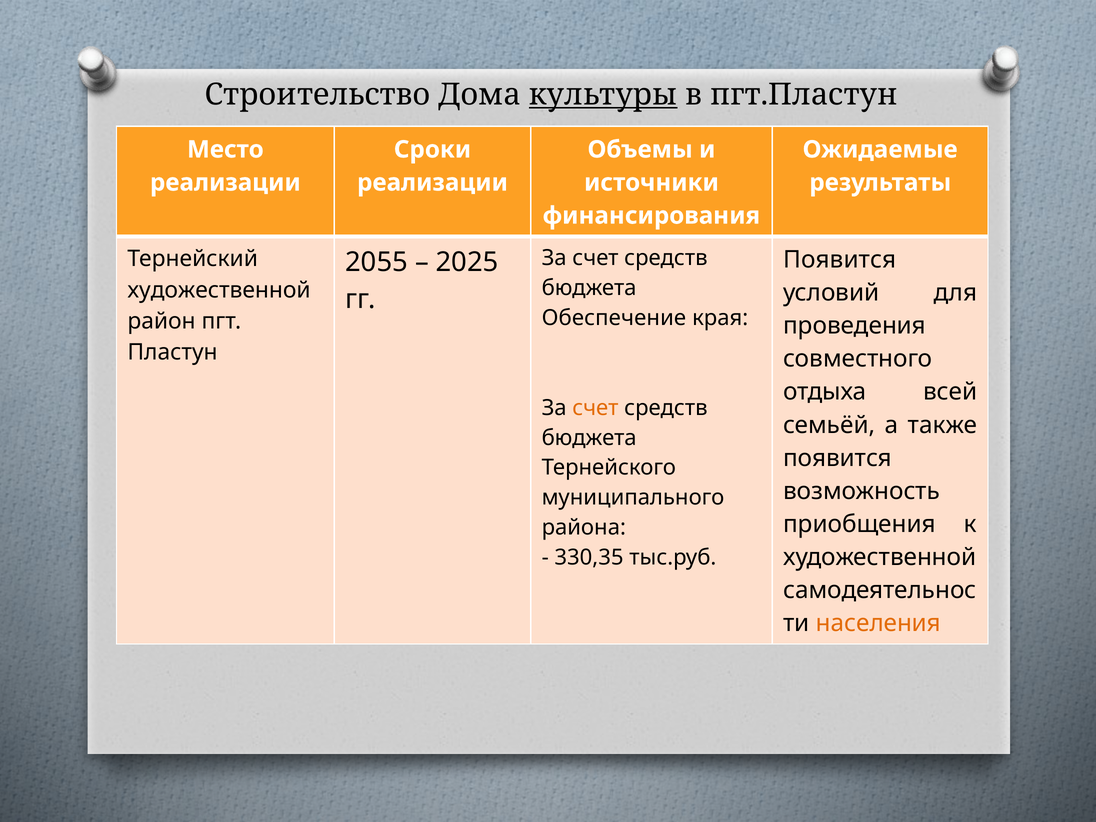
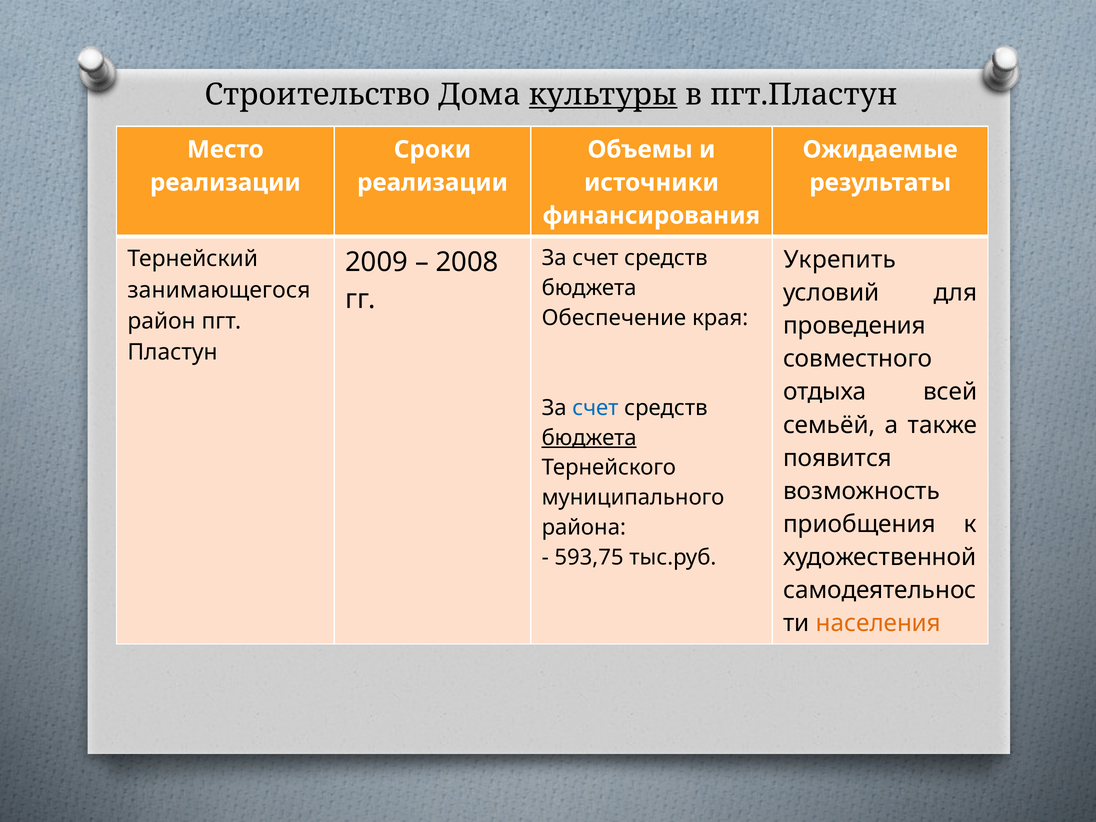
Появится: Появится -> Укрепить (840, 260)
2055: 2055 -> 2009 (377, 262)
2025: 2025 -> 2008 (467, 262)
художественной: художественной -> занимающегося (219, 290)
счет colour: orange -> blue (595, 408)
бюджета underline: none -> present (589, 438)
330,35: 330,35 -> 593,75 (589, 558)
